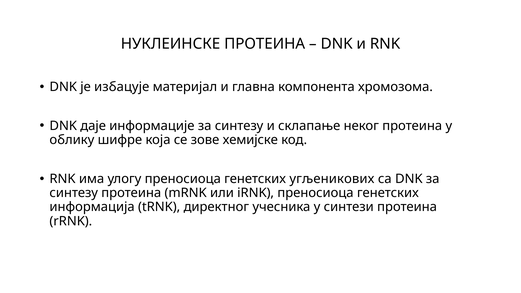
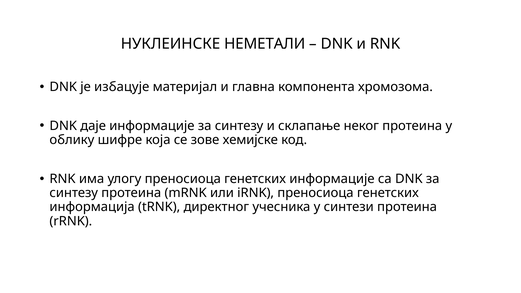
НУКЛЕИНСКЕ ПРОТЕИНА: ПРОТЕИНА -> НЕМЕТАЛИ (265, 44)
генетских угљеникових: угљеникових -> информације (332, 179)
